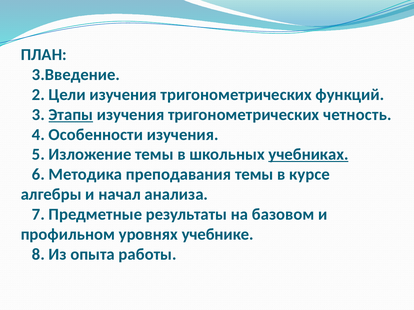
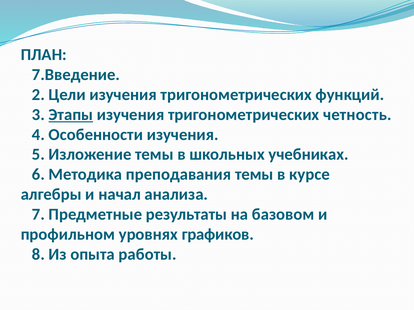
3.Введение: 3.Введение -> 7.Введение (76, 75)
учебниках underline: present -> none (308, 155)
учебнике: учебнике -> графиков (218, 235)
